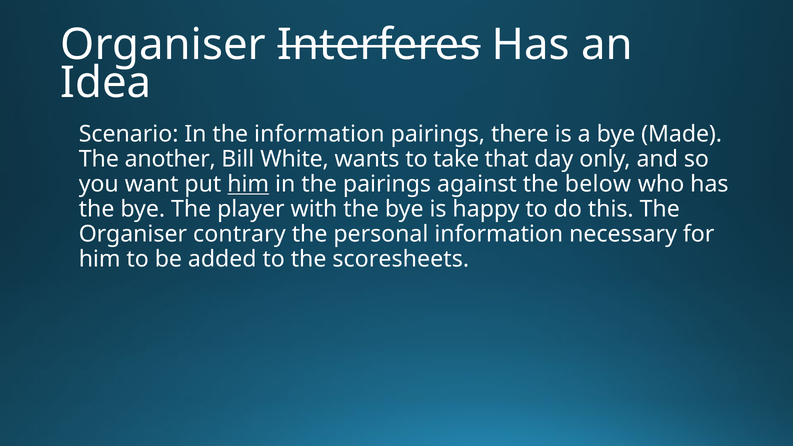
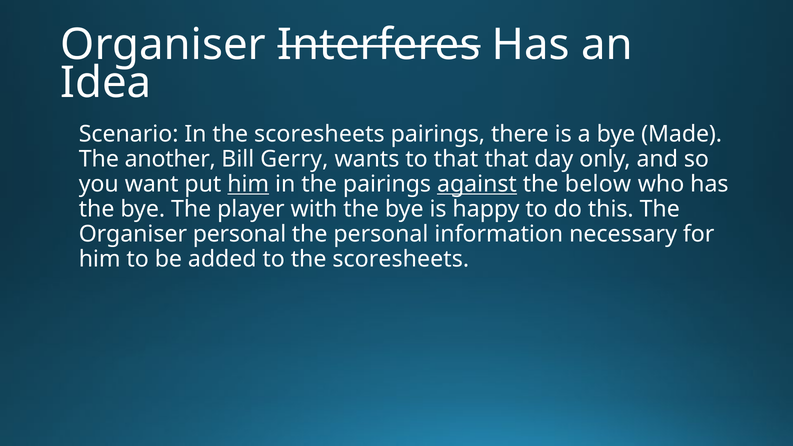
In the information: information -> scoresheets (319, 134)
White: White -> Gerry (294, 159)
to take: take -> that (456, 159)
against underline: none -> present (477, 184)
Organiser contrary: contrary -> personal (240, 234)
